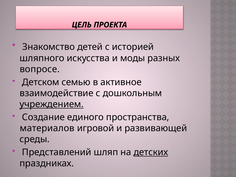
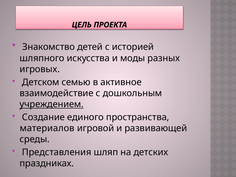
вопросе: вопросе -> игровых (40, 69)
Представлений: Представлений -> Представления (57, 152)
детских underline: present -> none (151, 152)
